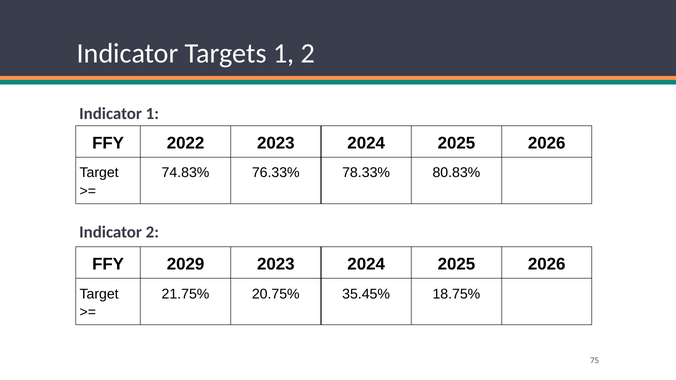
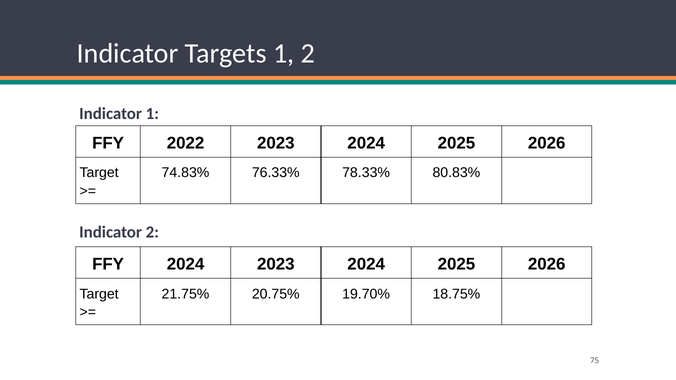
FFY 2029: 2029 -> 2024 (186, 264)
35.45%: 35.45% -> 19.70% (366, 294)
